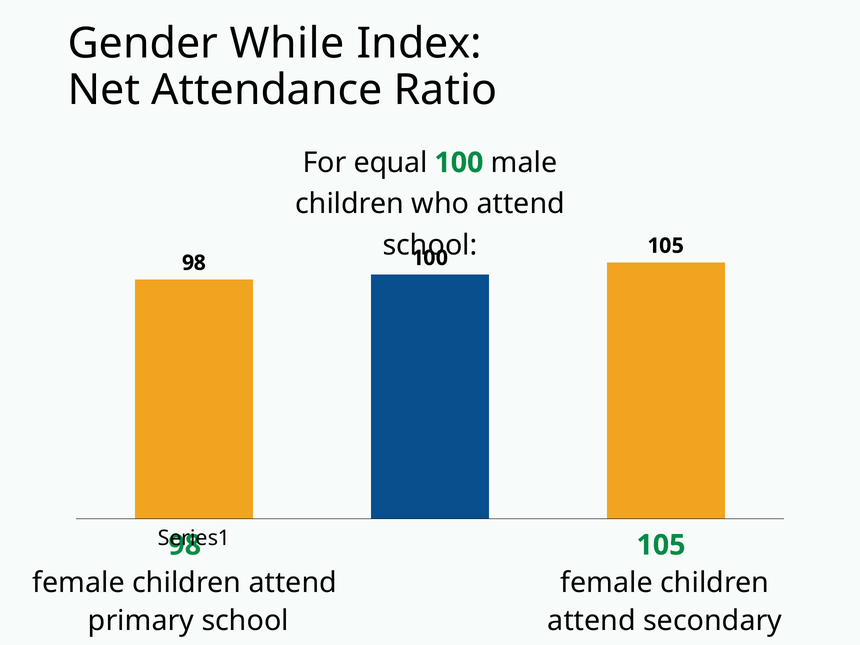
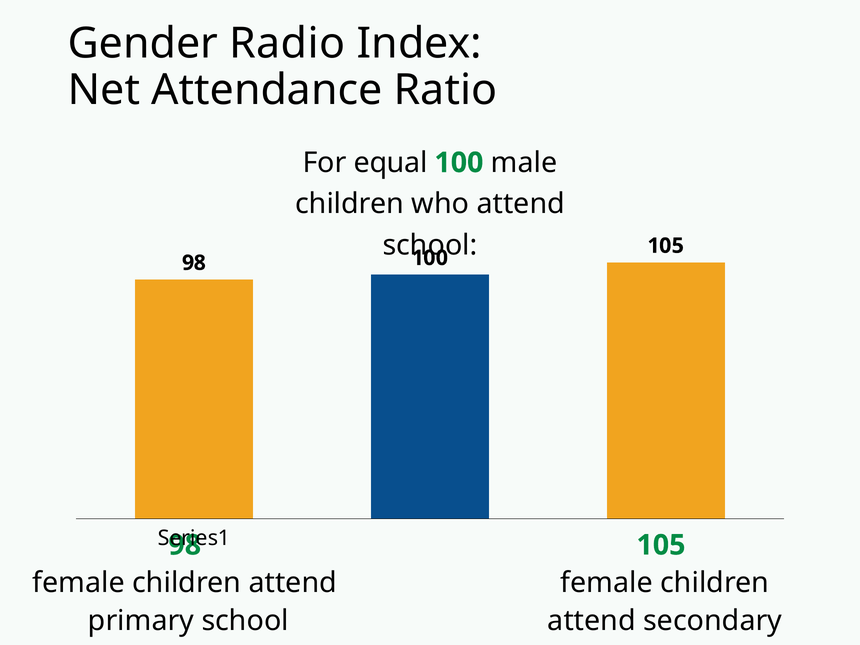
While: While -> Radio (287, 44)
